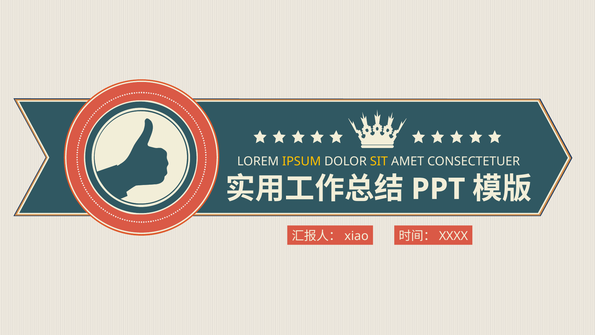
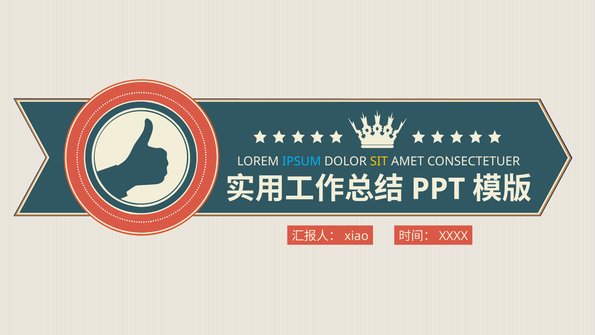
IPSUM colour: yellow -> light blue (302, 161)
